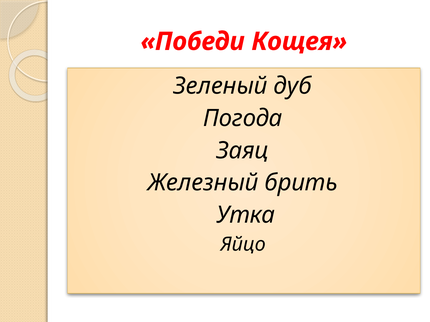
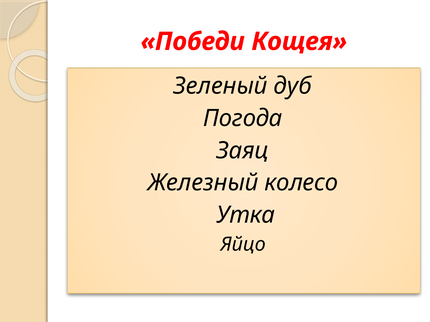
брить: брить -> колесо (301, 183)
